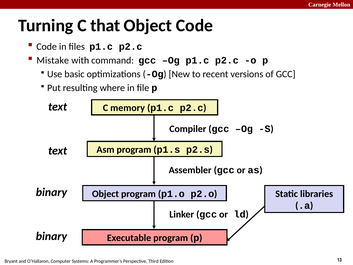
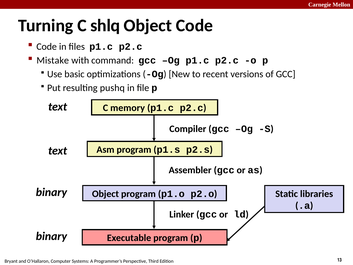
that: that -> shlq (105, 25)
where: where -> pushq (112, 88)
